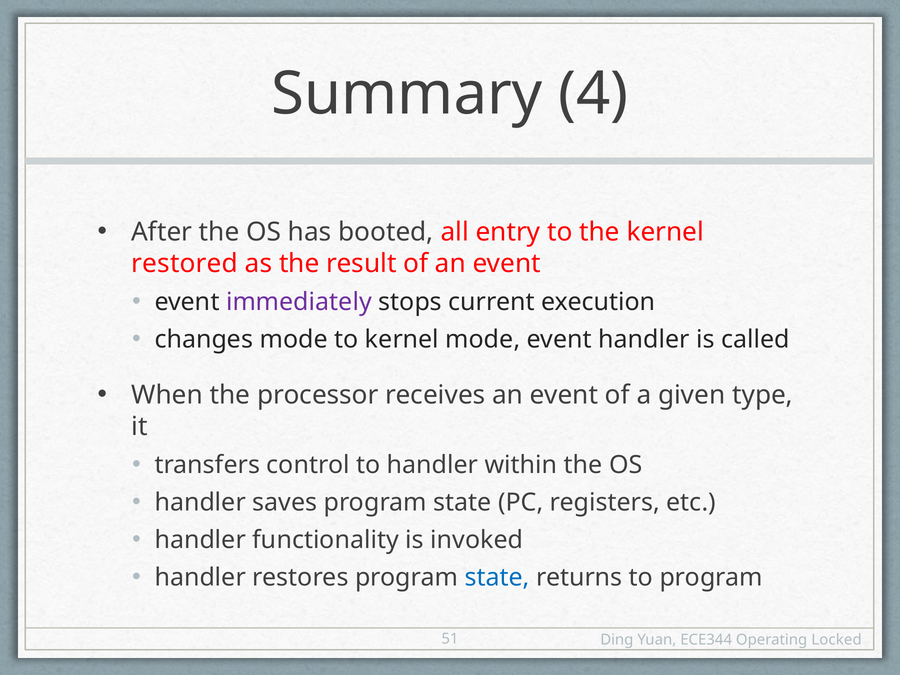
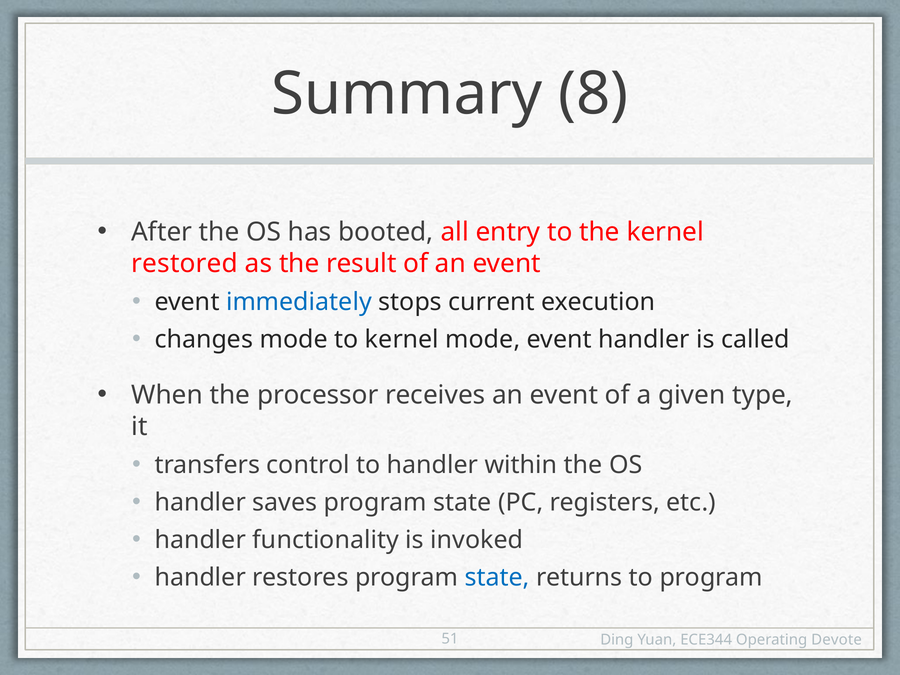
4: 4 -> 8 (593, 94)
immediately colour: purple -> blue (299, 302)
Locked: Locked -> Devote (837, 640)
